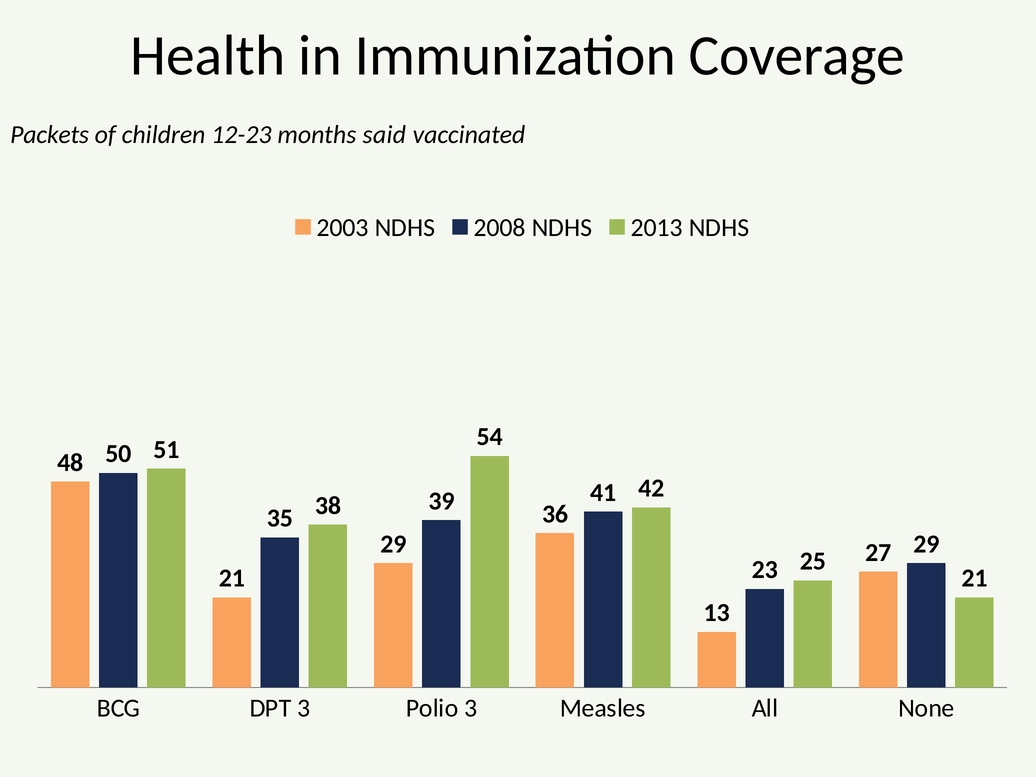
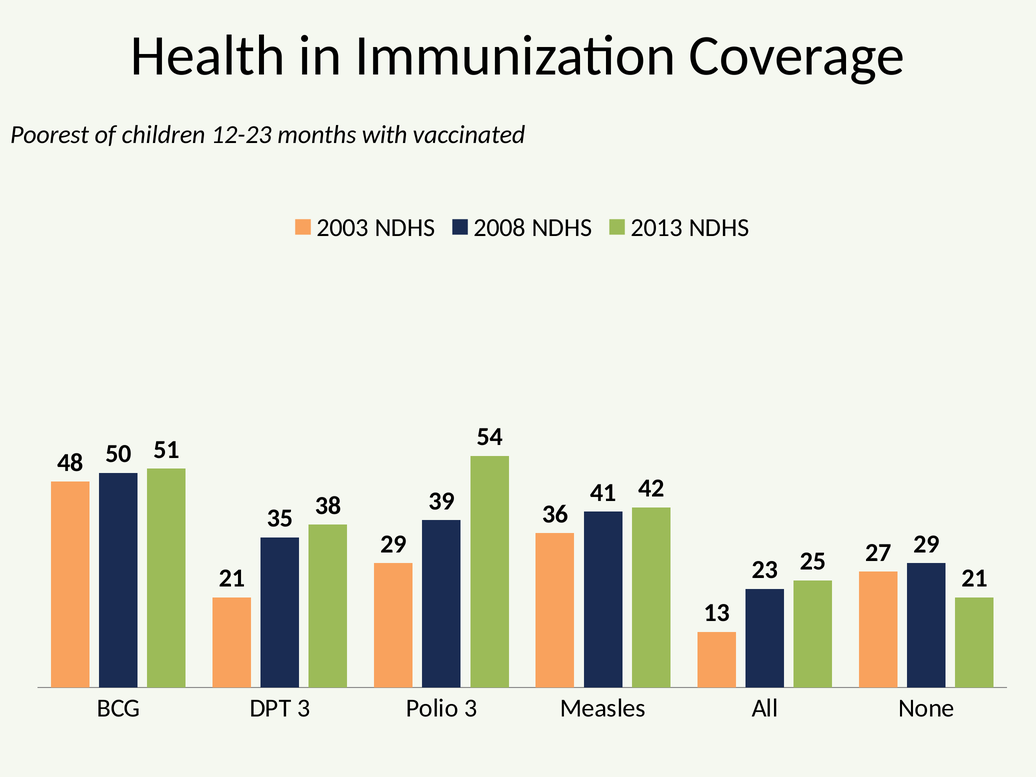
Packets: Packets -> Poorest (50, 135)
said: said -> with (385, 135)
